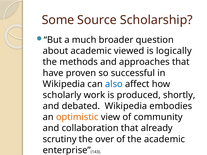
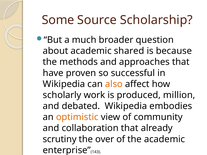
viewed: viewed -> shared (129, 51)
logically: logically -> because (174, 51)
also colour: blue -> orange (114, 84)
shortly: shortly -> million (179, 95)
